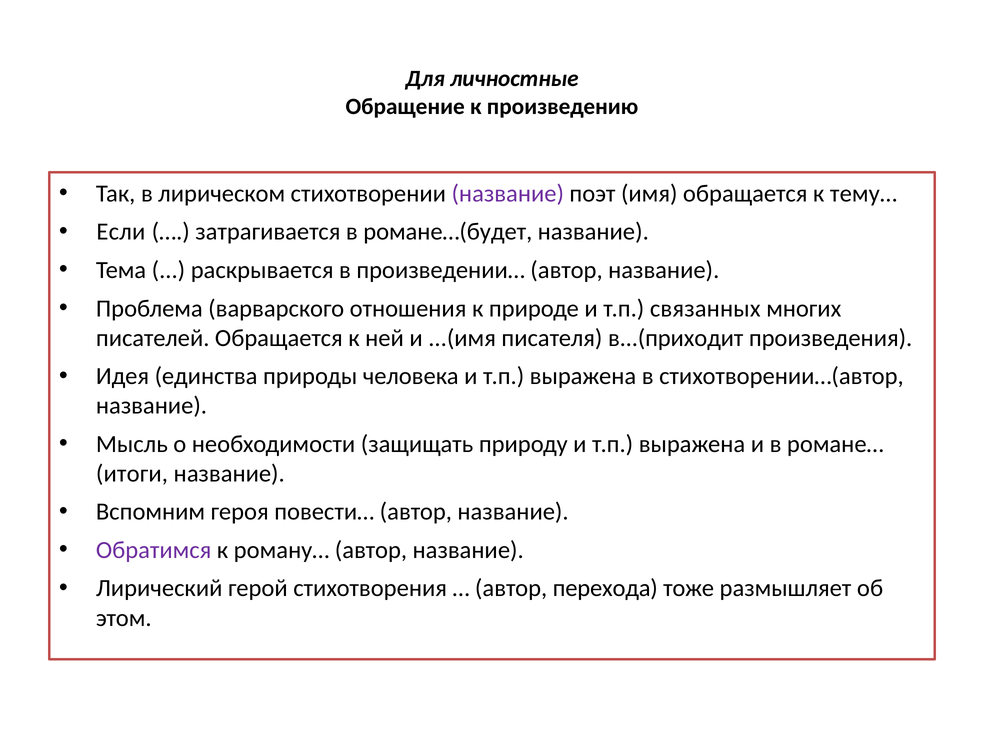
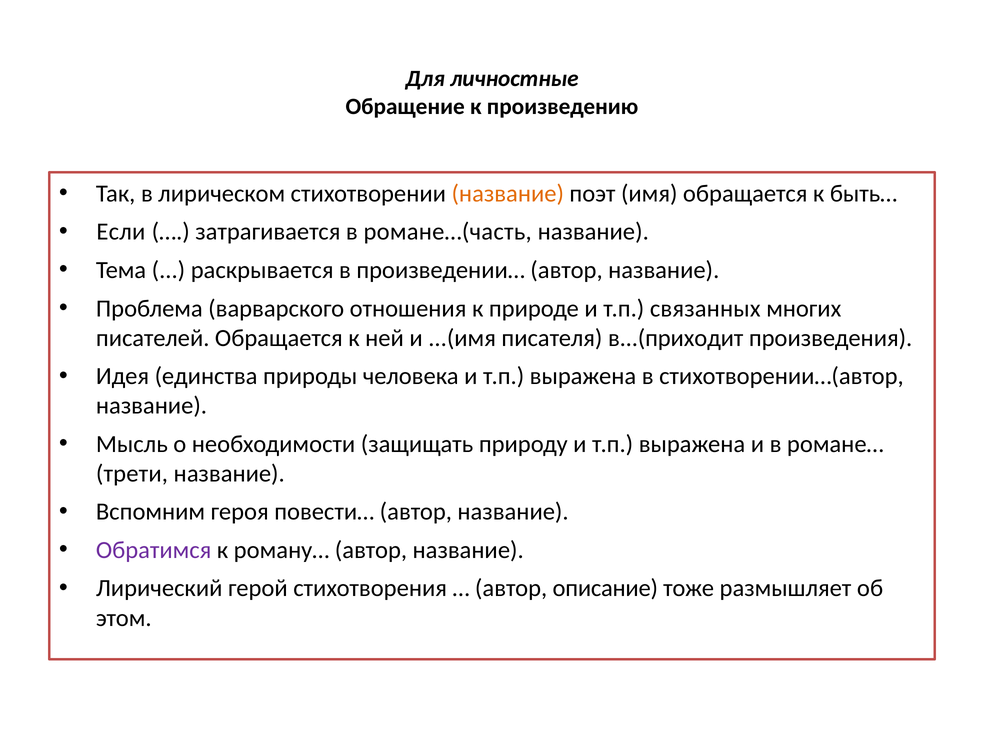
название colour: purple -> orange (508, 194)
тему…: тему… -> быть… (864, 194)
романе…(будет: романе…(будет -> романе…(часть (448, 232)
итоги: итоги -> трети (132, 474)
перехода: перехода -> описание (605, 588)
